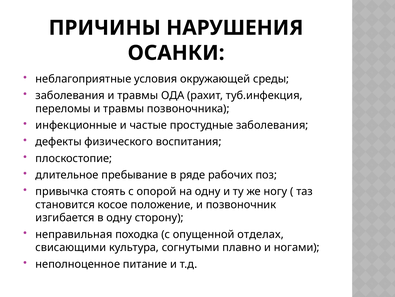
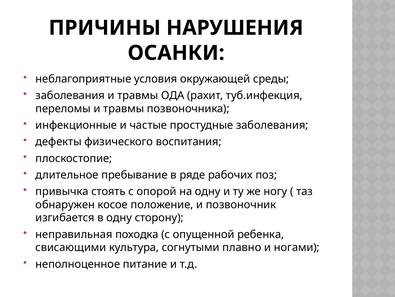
становится: становится -> обнаружен (65, 204)
отделах: отделах -> ребенка (261, 234)
